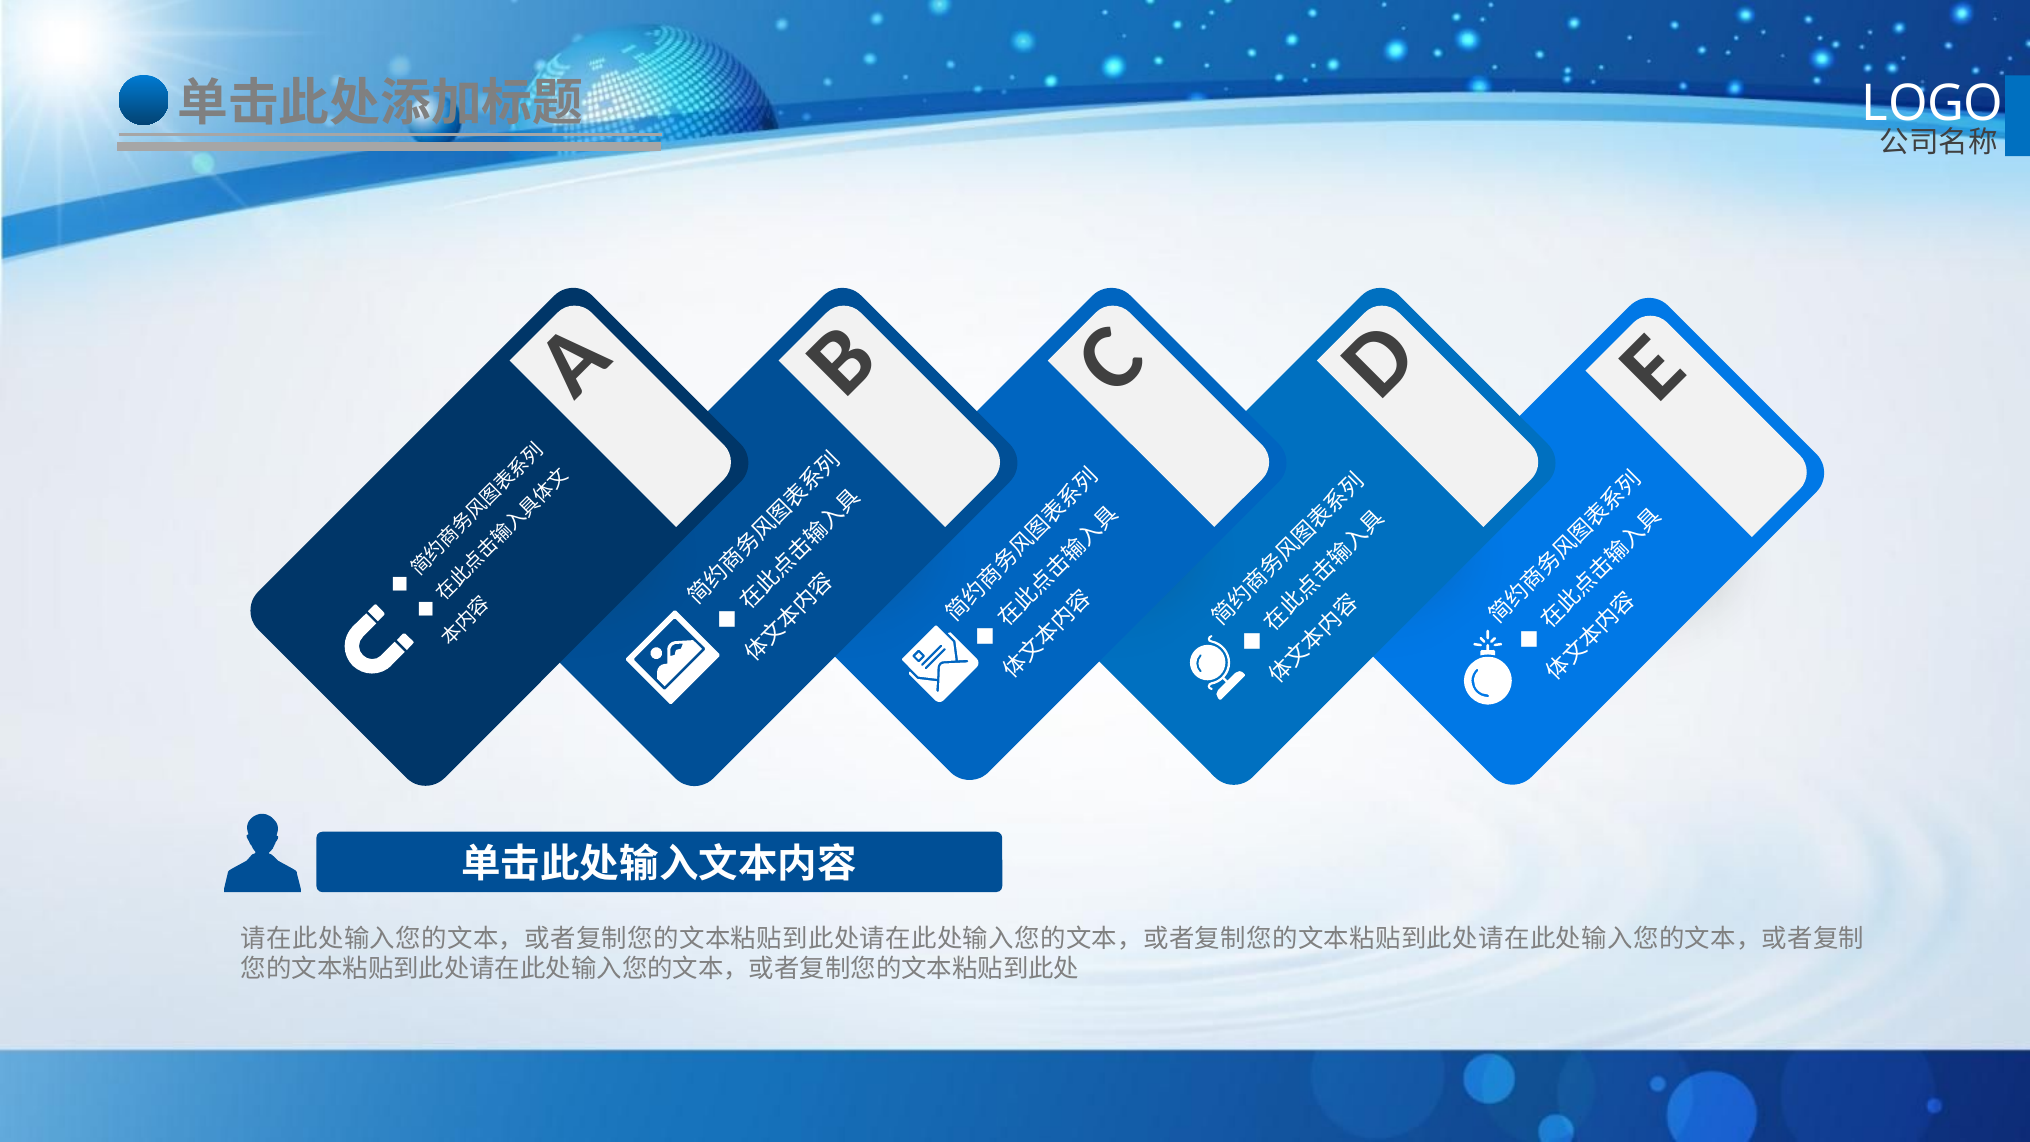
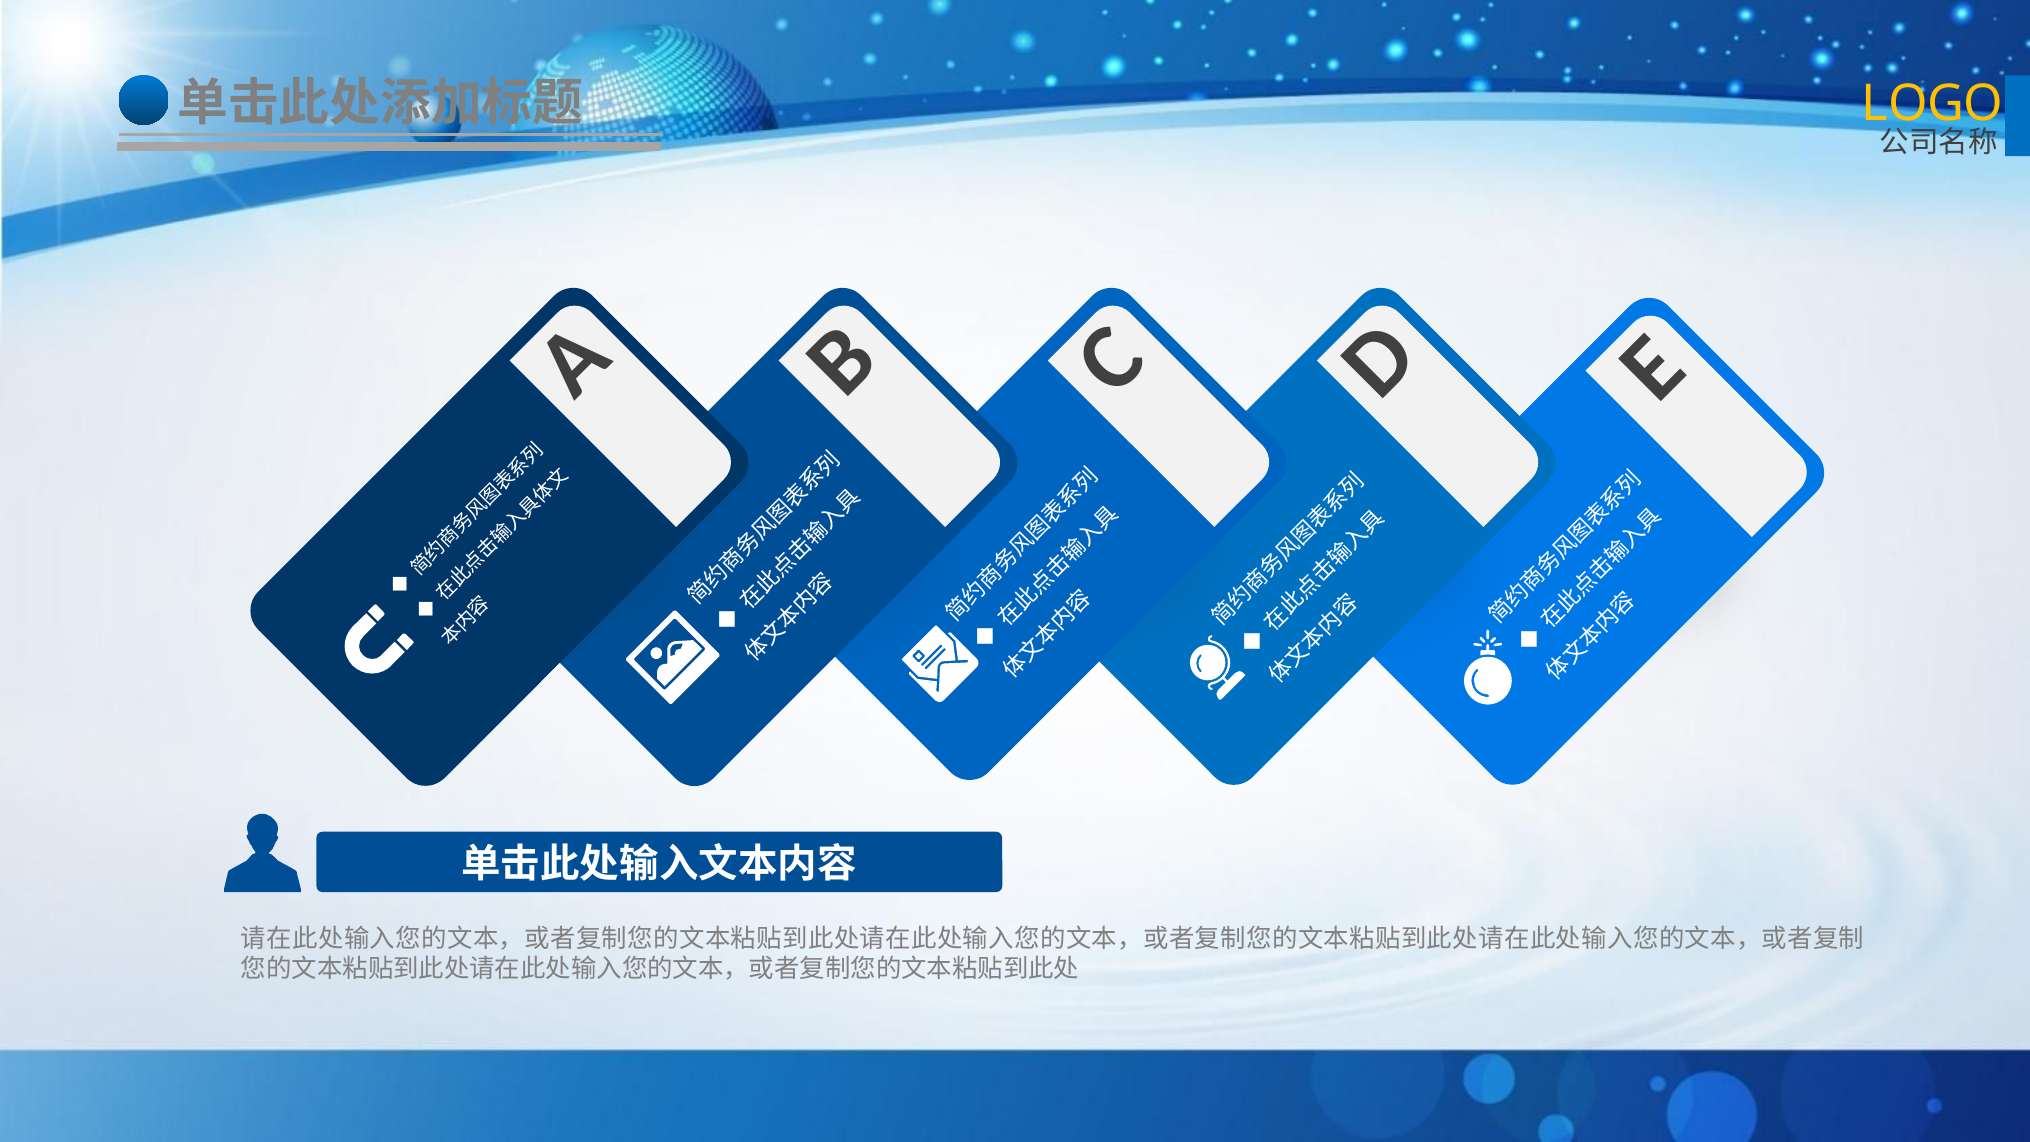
LOGO colour: white -> yellow (1933, 103)
